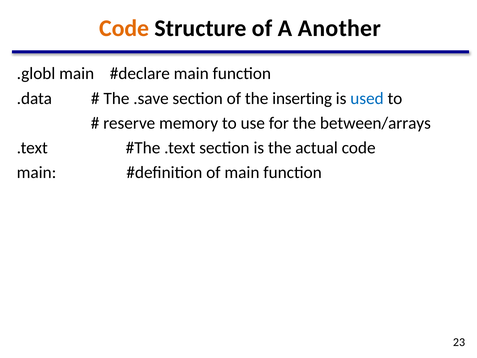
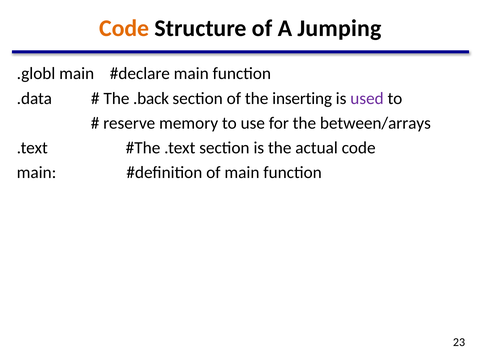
Another: Another -> Jumping (339, 28)
.save: .save -> .back (151, 98)
used colour: blue -> purple (367, 98)
